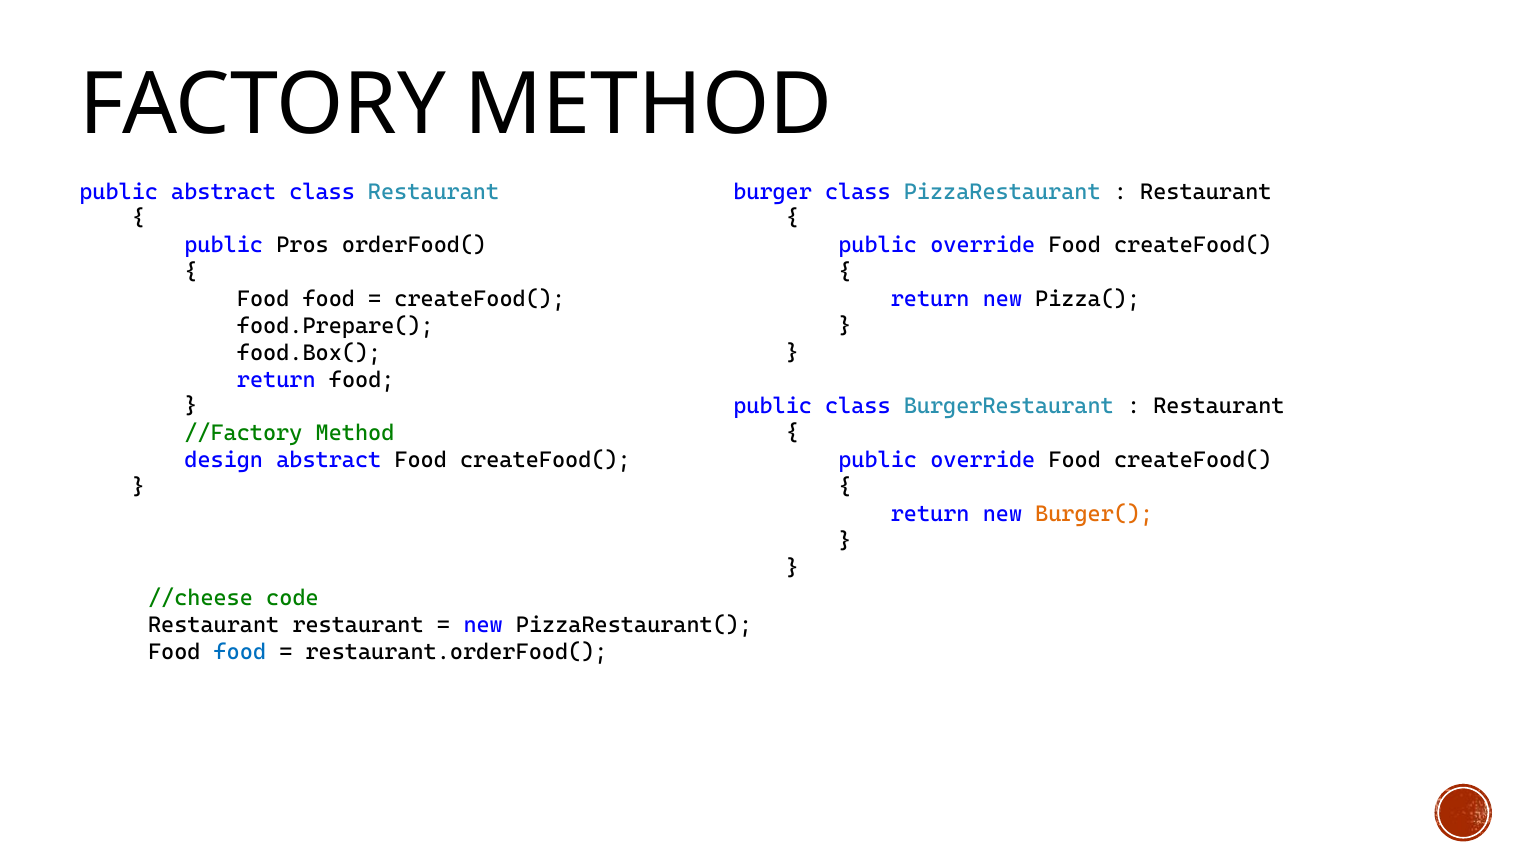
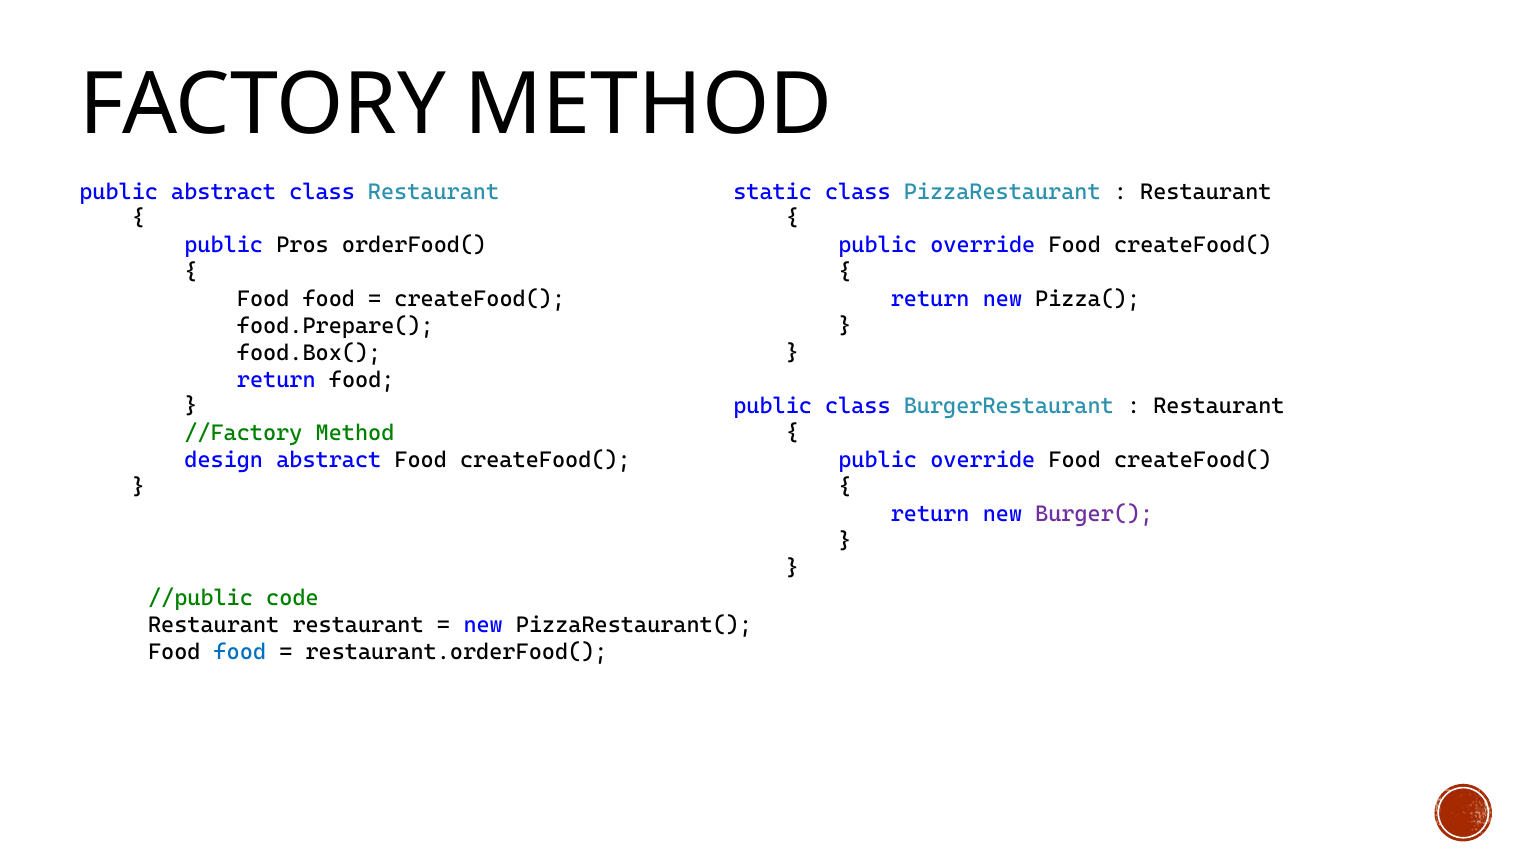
burger: burger -> static (773, 192)
Burger( colour: orange -> purple (1094, 514)
//cheese: //cheese -> //public (200, 598)
